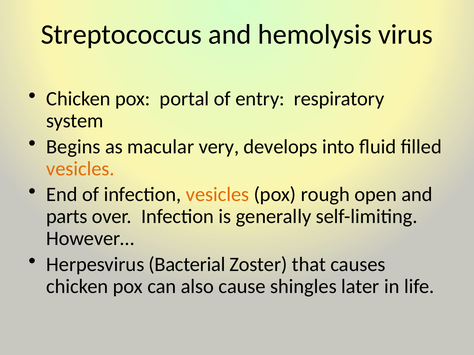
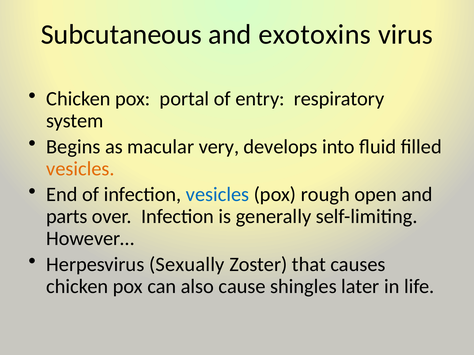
Streptococcus: Streptococcus -> Subcutaneous (121, 35)
hemolysis: hemolysis -> exotoxins (315, 35)
vesicles colour: orange -> blue (218, 195)
Bacterial: Bacterial -> Sexually (187, 265)
